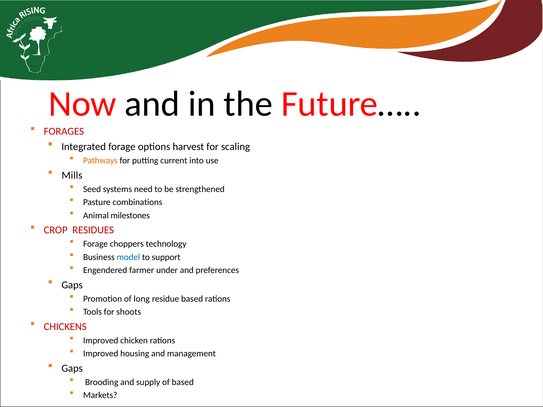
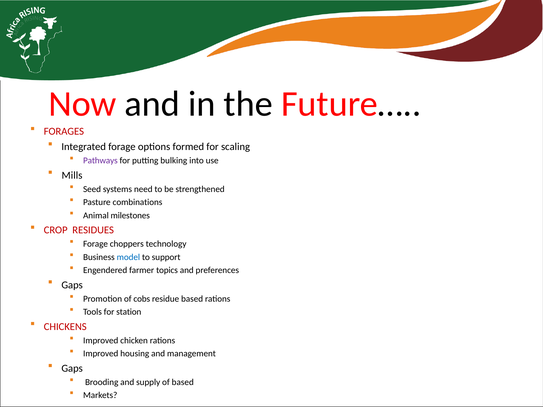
harvest: harvest -> formed (188, 147)
Pathways colour: orange -> purple (100, 161)
current: current -> bulking (174, 161)
under: under -> topics (167, 270)
long: long -> cobs (142, 299)
shoots: shoots -> station (129, 312)
